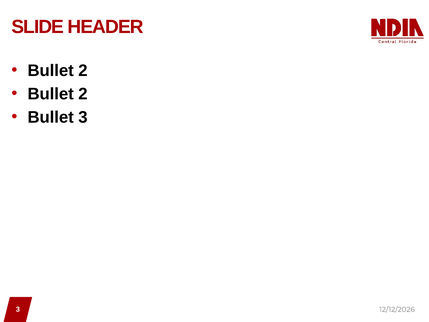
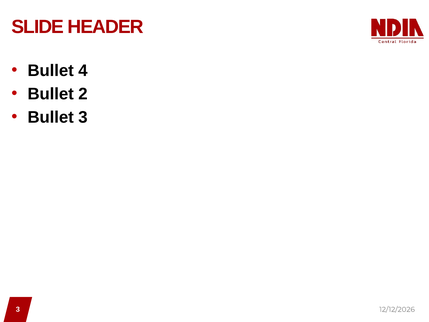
2: 2 -> 4 (83, 71)
